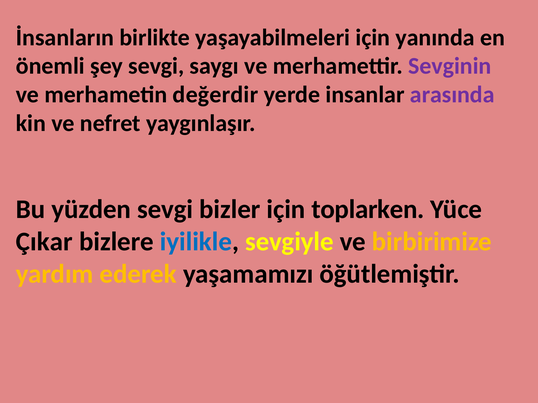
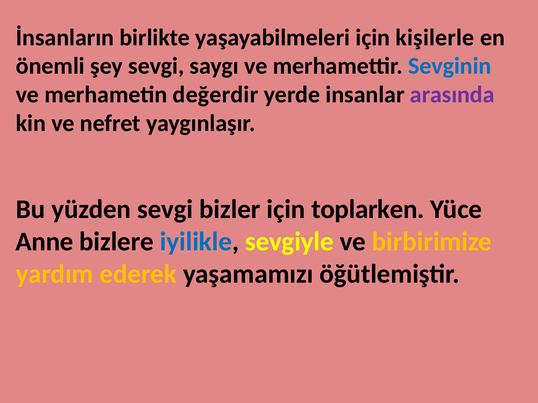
yanında: yanında -> kişilerle (435, 37)
Sevginin colour: purple -> blue (450, 66)
Çıkar: Çıkar -> Anne (45, 242)
